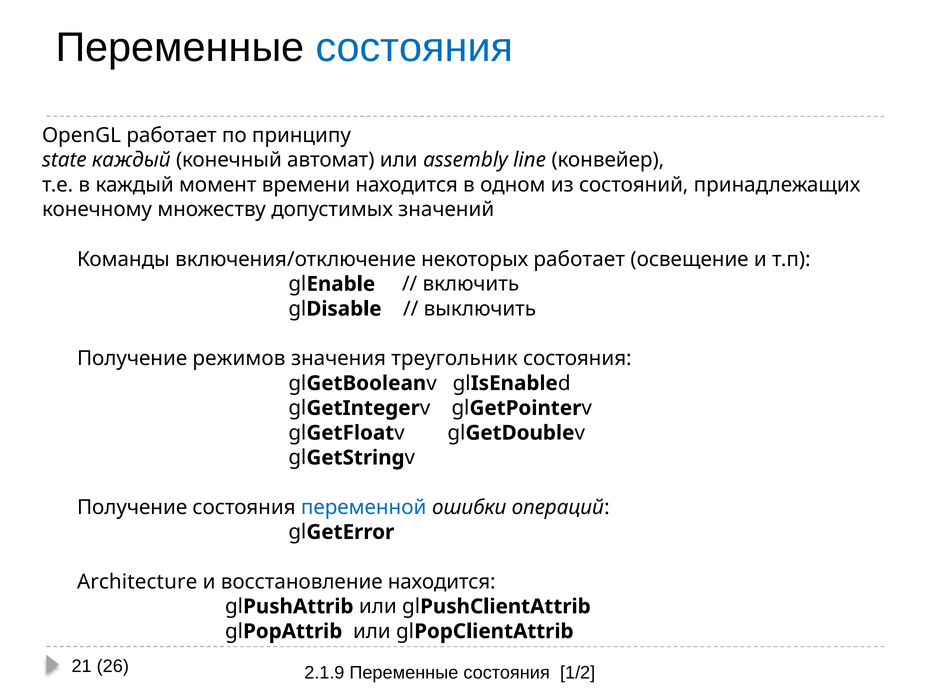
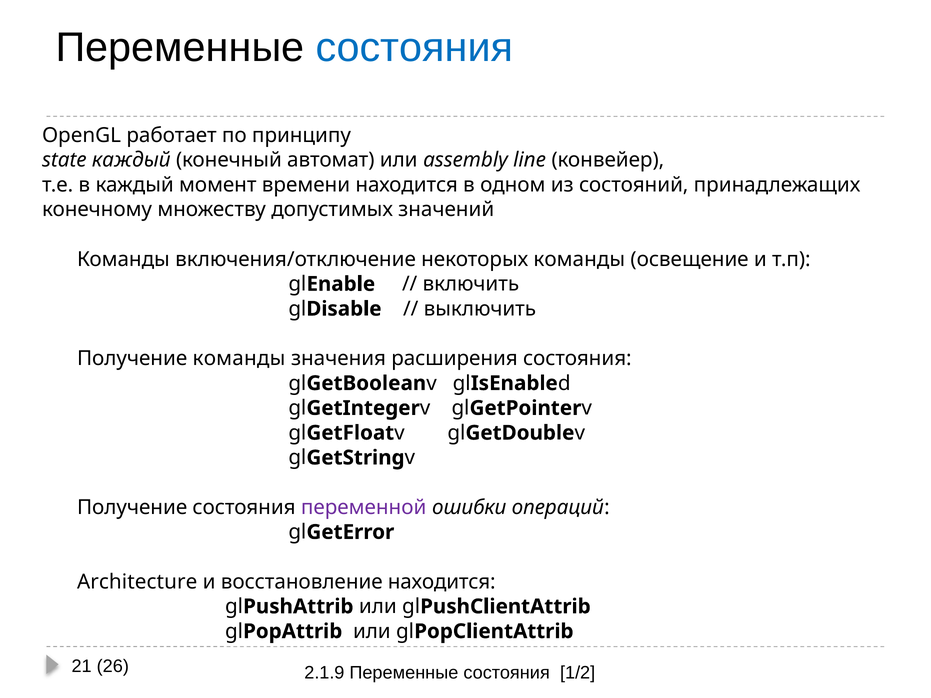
некоторых работает: работает -> команды (579, 259)
Получение режимов: режимов -> команды (239, 359)
треугольник: треугольник -> расширения (455, 359)
переменной colour: blue -> purple (364, 507)
